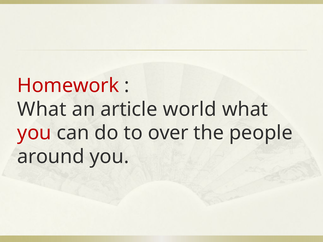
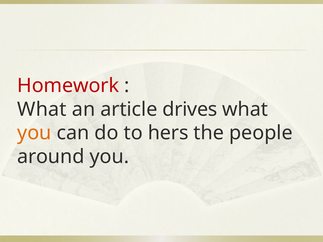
world: world -> drives (190, 109)
you colour: red -> orange (34, 133)
over: over -> hers (168, 133)
